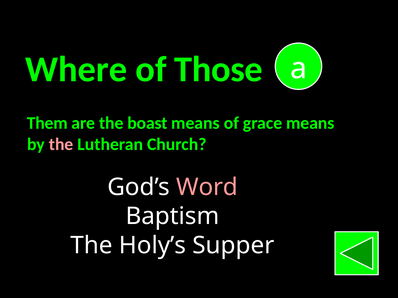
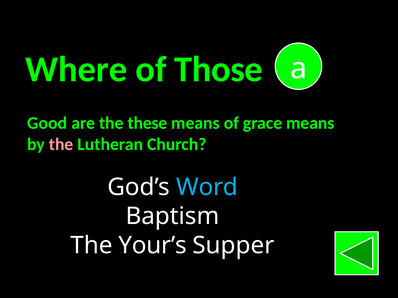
Them: Them -> Good (47, 123)
boast: boast -> these (147, 123)
Word colour: pink -> light blue (207, 187)
Holy’s: Holy’s -> Your’s (153, 246)
